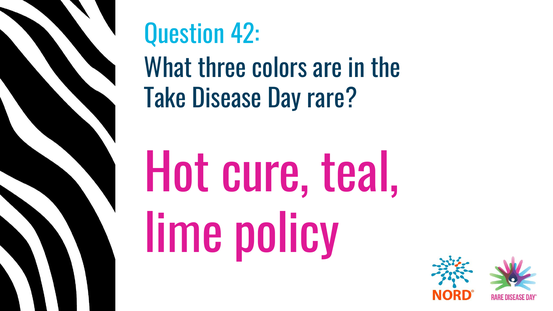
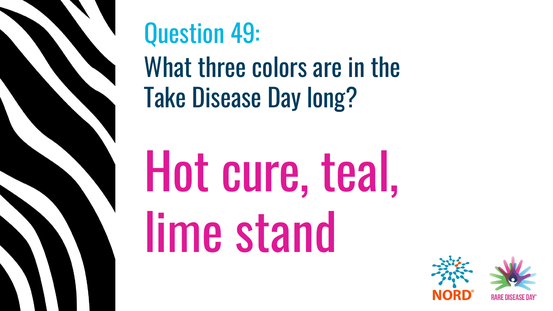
42: 42 -> 49 (245, 35)
rare: rare -> long (332, 99)
policy: policy -> stand (286, 236)
